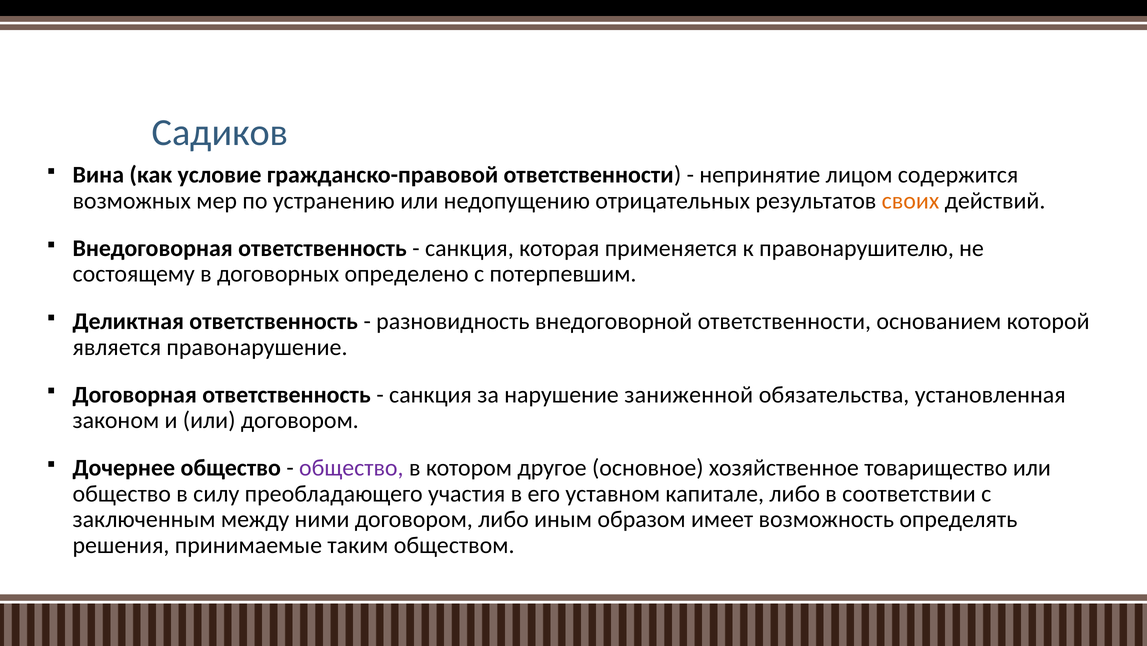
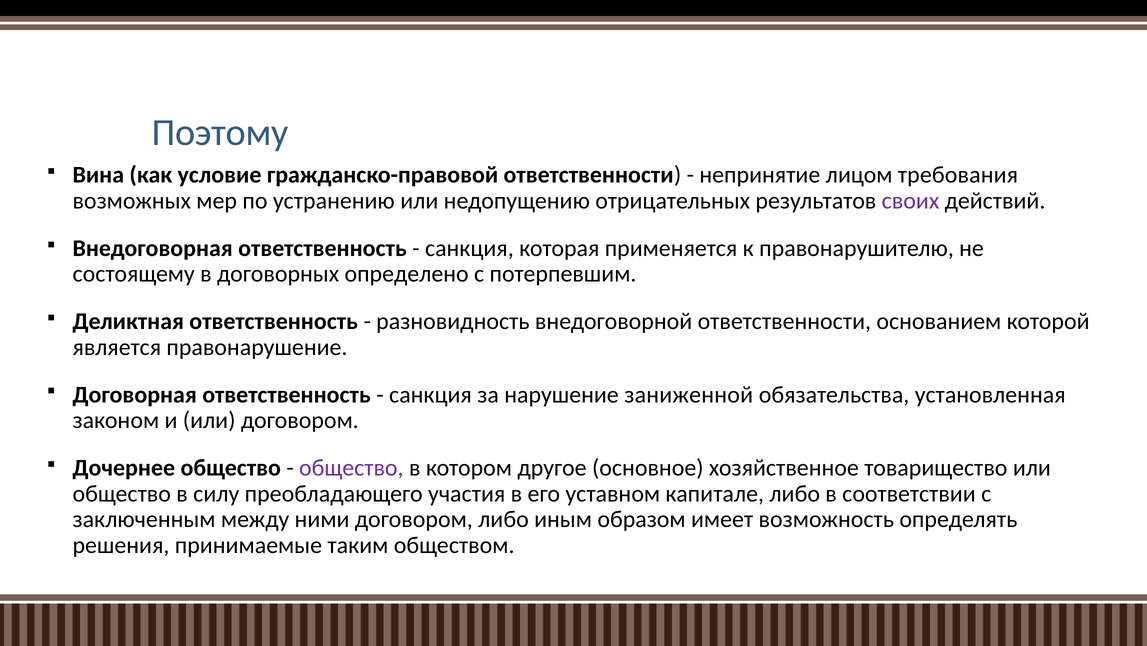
Садиков: Садиков -> Поэтому (220, 133)
содержится: содержится -> требования (958, 175)
своих colour: orange -> purple (911, 201)
